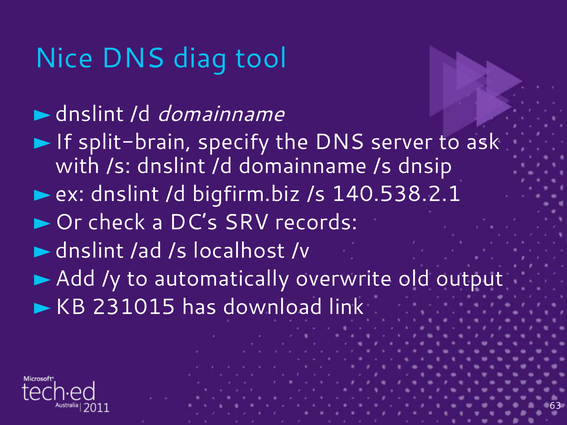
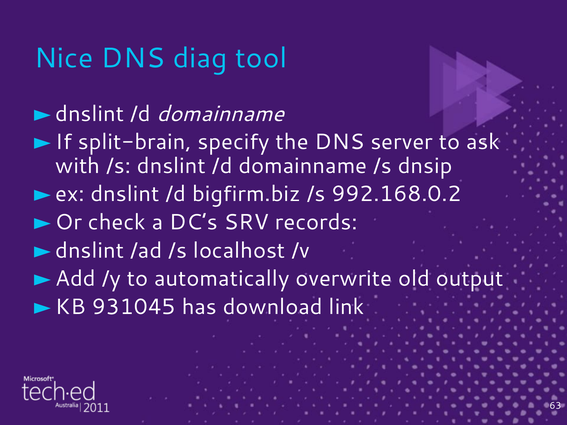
140.538.2.1: 140.538.2.1 -> 992.168.0.2 (397, 194)
231015: 231015 -> 931045 (134, 307)
